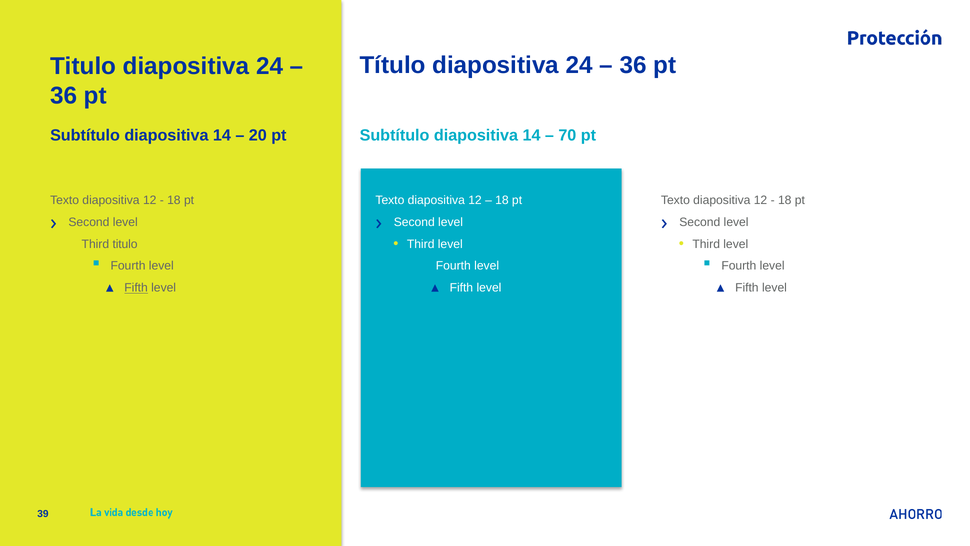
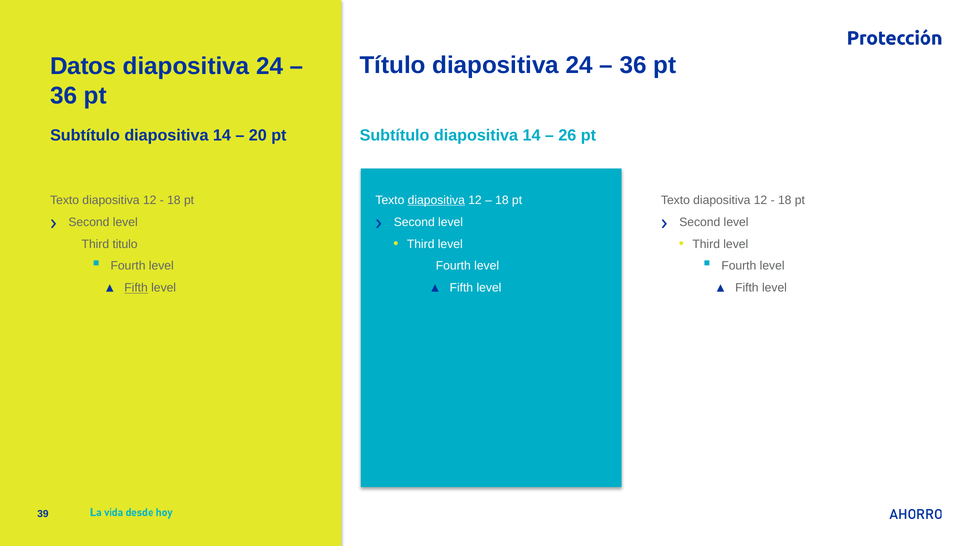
Titulo: Titulo -> Datos (83, 66)
70: 70 -> 26 (567, 135)
diapositiva underline: none -> present (436, 200)
